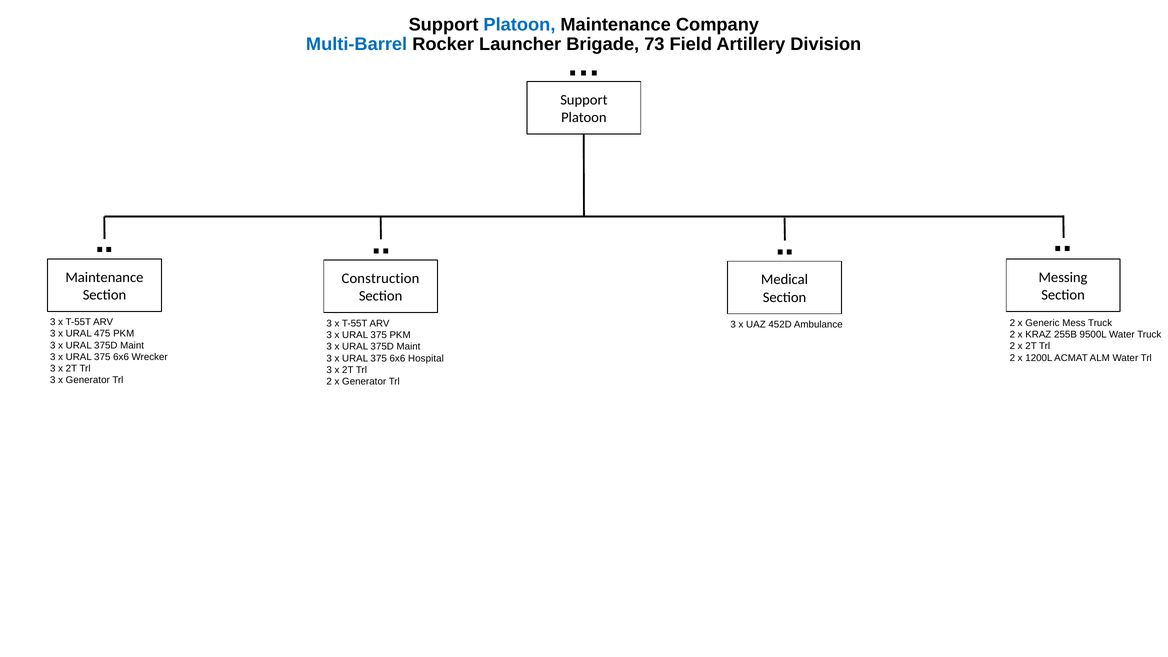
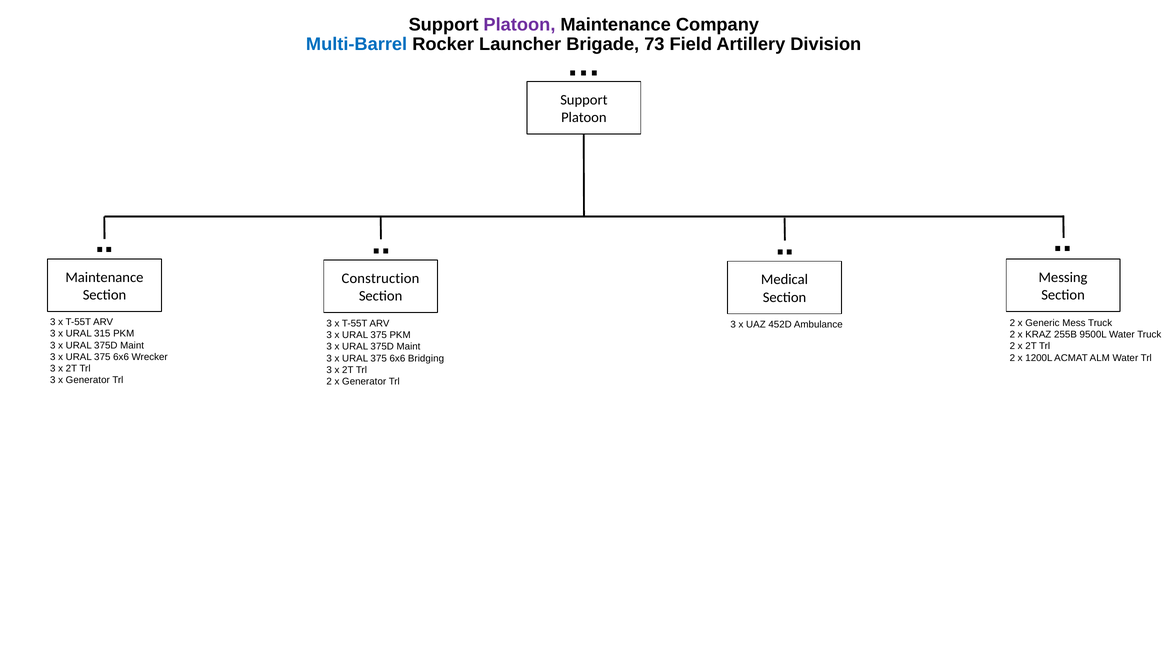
Platoon colour: blue -> purple (519, 25)
475: 475 -> 315 (102, 334)
Hospital: Hospital -> Bridging (426, 358)
